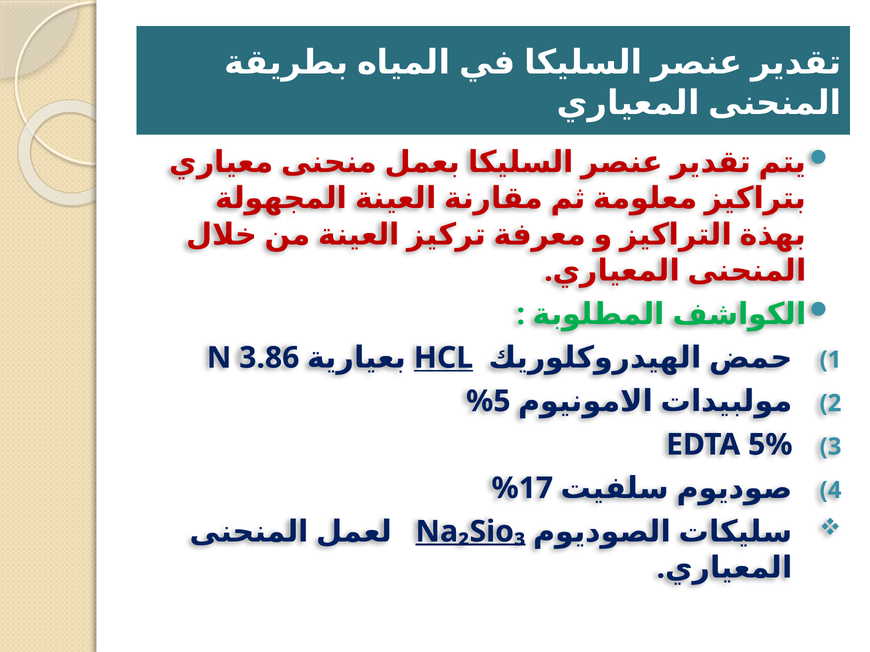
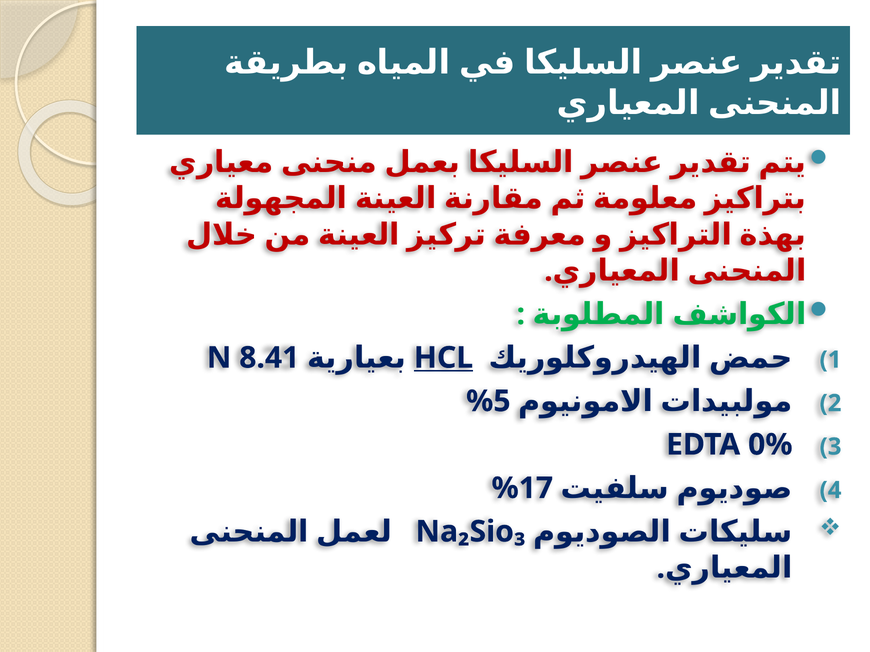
3.86: 3.86 -> 8.41 (269, 358)
5%: 5% -> 0% (770, 445)
Na₂Sio₃ underline: present -> none (470, 532)
